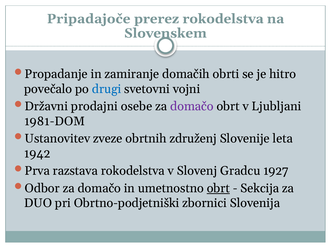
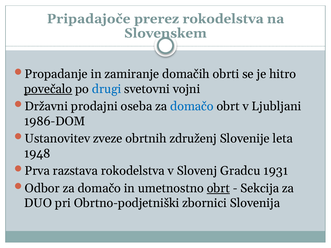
povečalo underline: none -> present (48, 89)
osebe: osebe -> oseba (137, 106)
domačo colour: purple -> blue (192, 106)
1981-DOM: 1981-DOM -> 1986-DOM (55, 121)
1942: 1942 -> 1948 (37, 154)
1927: 1927 -> 1931 (276, 171)
